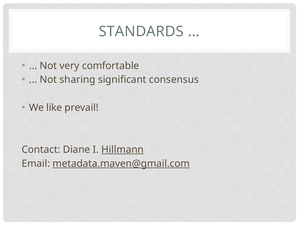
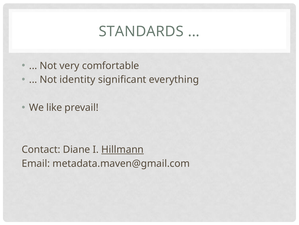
sharing: sharing -> identity (77, 79)
consensus: consensus -> everything (174, 79)
metadata.maven@gmail.com underline: present -> none (121, 163)
